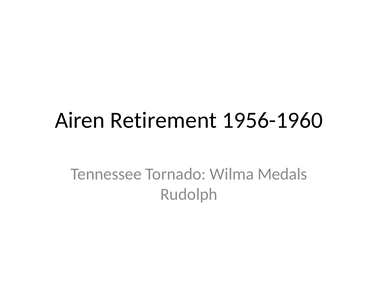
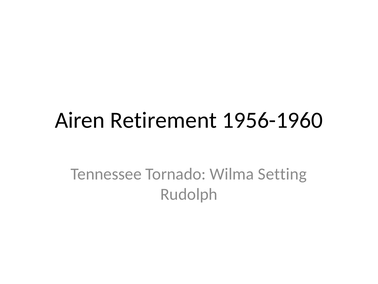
Medals: Medals -> Setting (282, 174)
